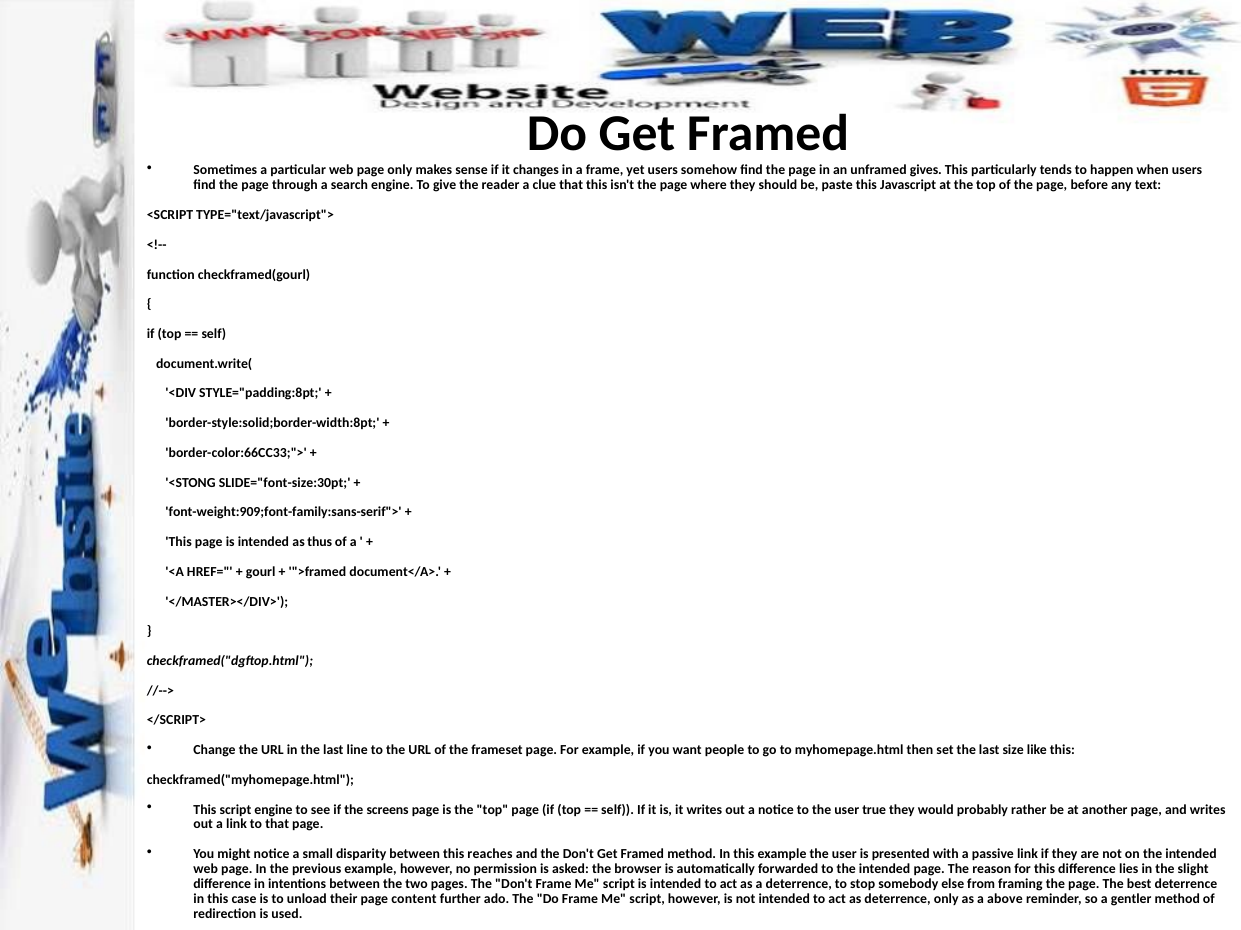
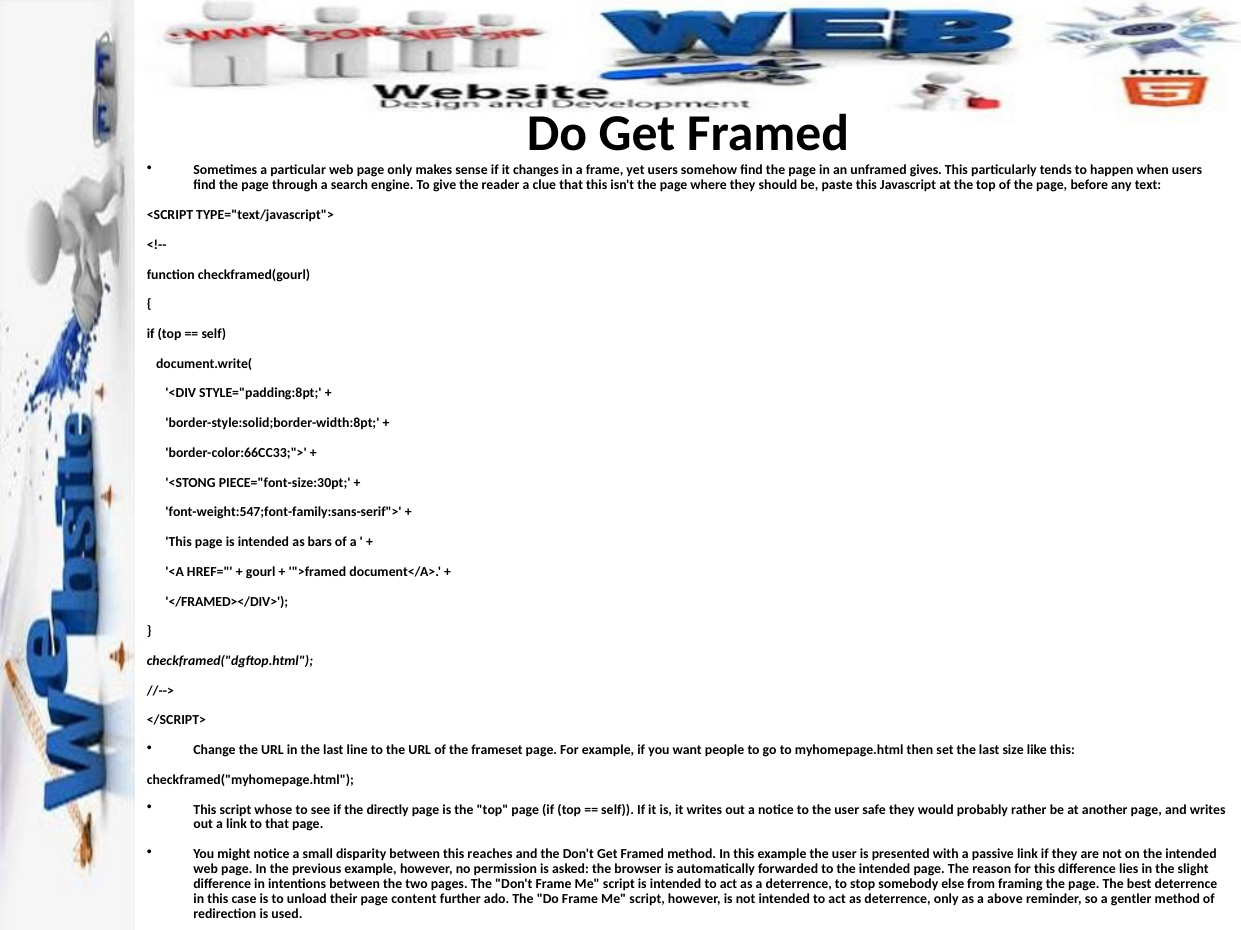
SLIDE="font-size:30pt: SLIDE="font-size:30pt -> PIECE="font-size:30pt (285, 483)
font-weight:909;font-family:sans-serif">: font-weight:909;font-family:sans-serif"> -> font-weight:547;font-family:sans-serif"> (284, 513)
thus: thus -> bars (320, 542)
</MASTER></DIV>: </MASTER></DIV> -> </FRAMED></DIV> (227, 602)
script engine: engine -> whose (273, 810)
screens: screens -> directly (388, 810)
true: true -> safe (874, 810)
